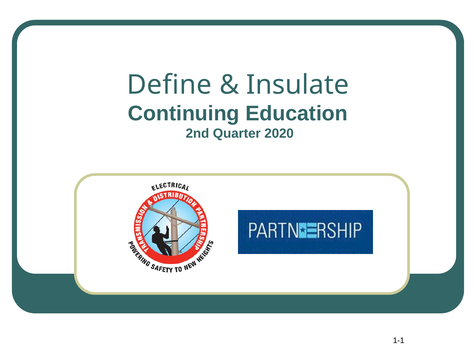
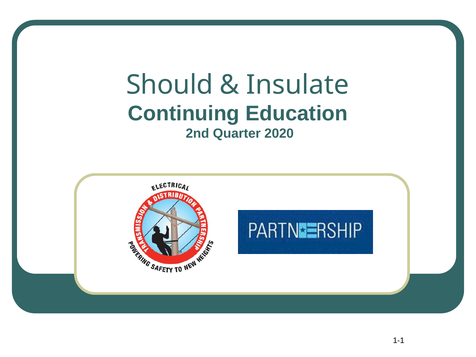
Define: Define -> Should (170, 85)
